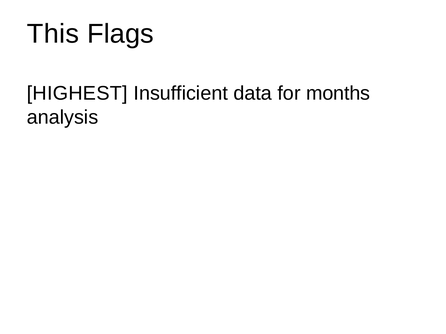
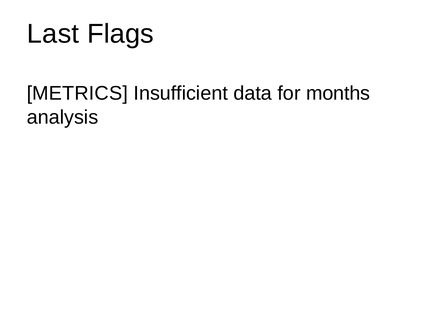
This: This -> Last (53, 34)
HIGHEST: HIGHEST -> METRICS (77, 94)
